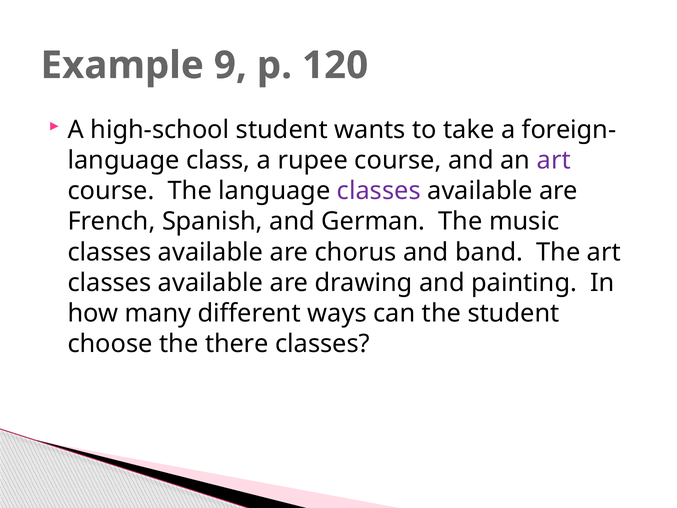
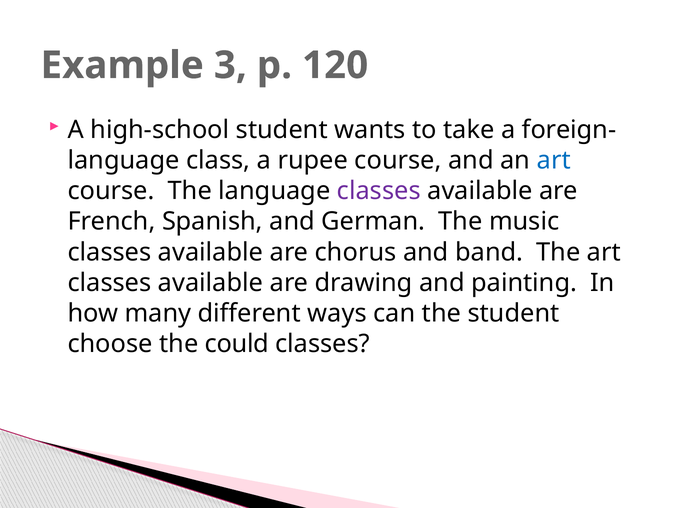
9: 9 -> 3 (230, 65)
art colour: purple -> blue (554, 161)
there: there -> could (237, 343)
